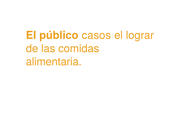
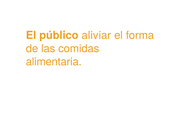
casos: casos -> aliviar (96, 35)
lograr: lograr -> forma (140, 35)
